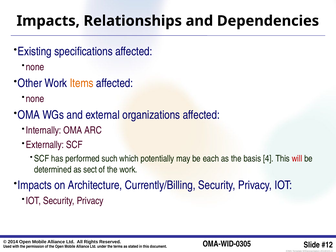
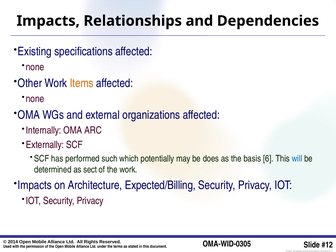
each: each -> does (211, 159)
4: 4 -> 6 (268, 159)
will colour: red -> blue (297, 159)
Currently/Billing: Currently/Billing -> Expected/Billing (160, 185)
